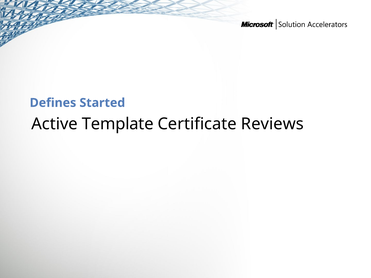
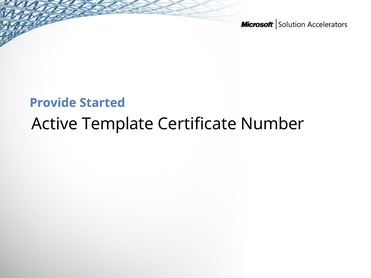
Defines: Defines -> Provide (53, 103)
Reviews: Reviews -> Number (272, 124)
